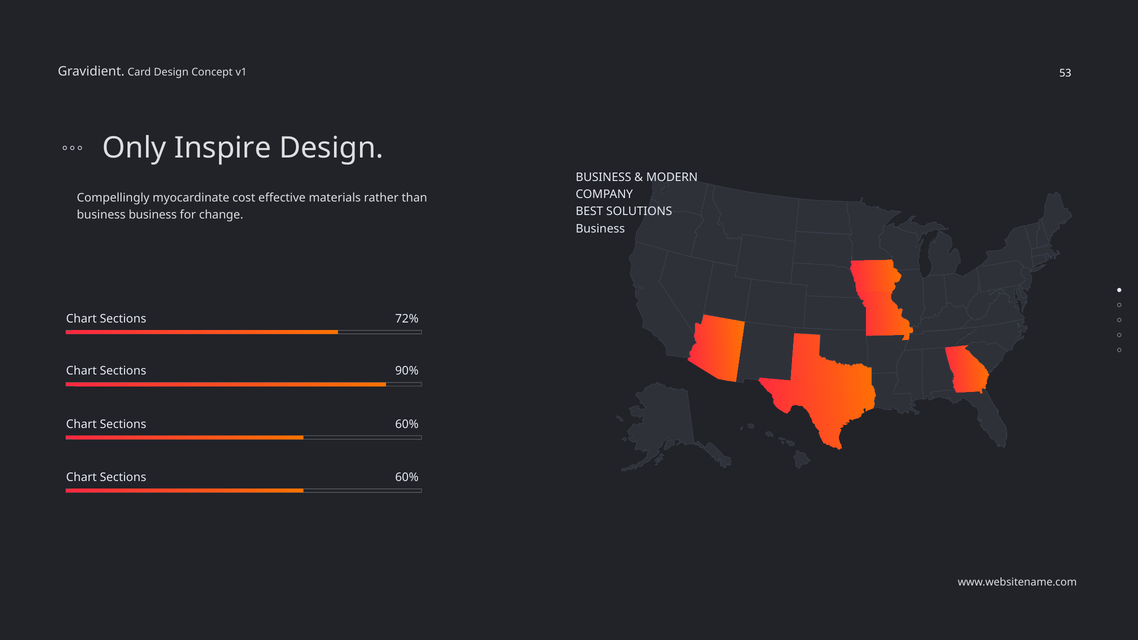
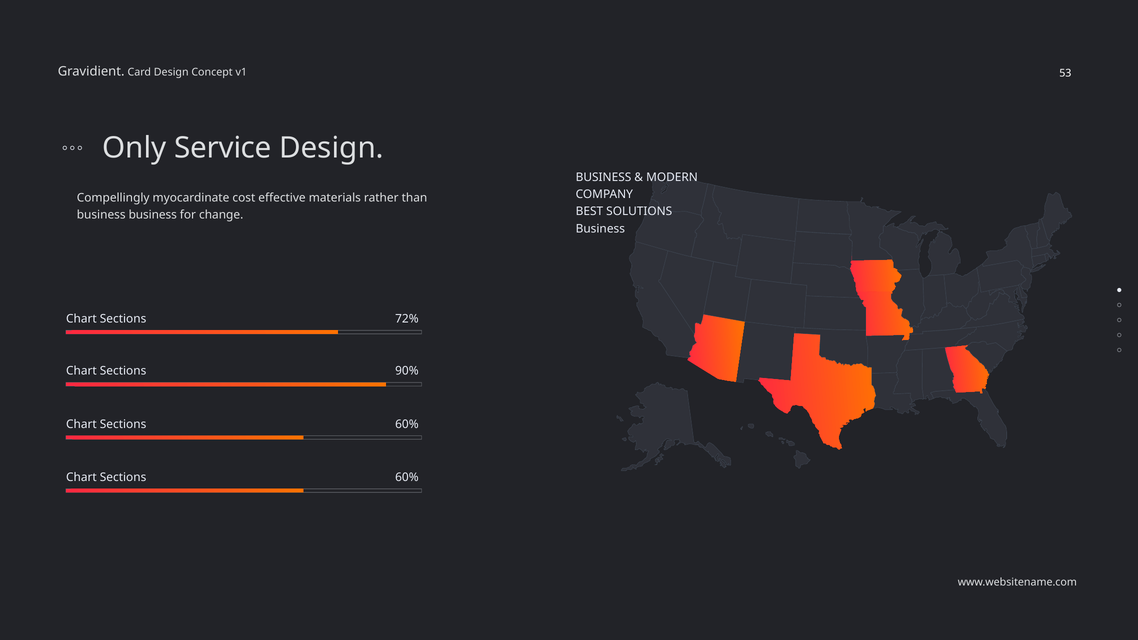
Inspire: Inspire -> Service (223, 148)
